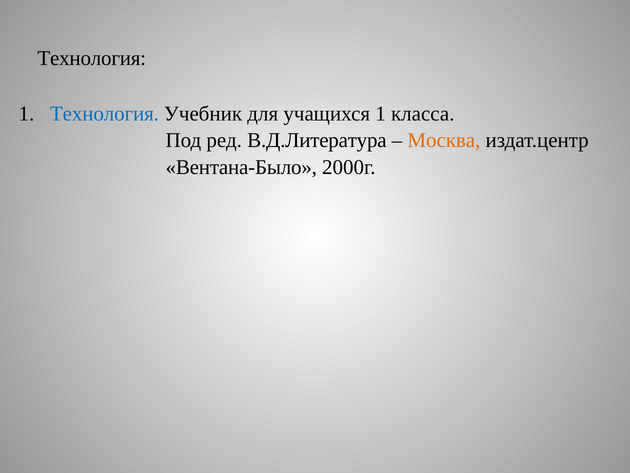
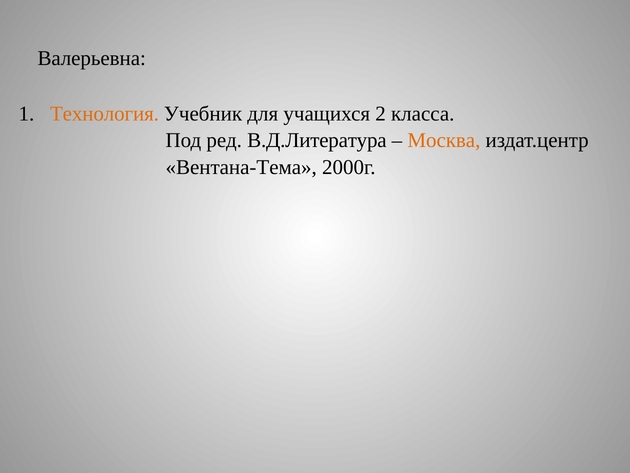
Технология: Технология -> Валерьевна (92, 58)
Технология colour: blue -> orange (104, 113)
учащихся 1: 1 -> 2 (381, 113)
Вентана-Было: Вентана-Было -> Вентана-Тема (241, 167)
